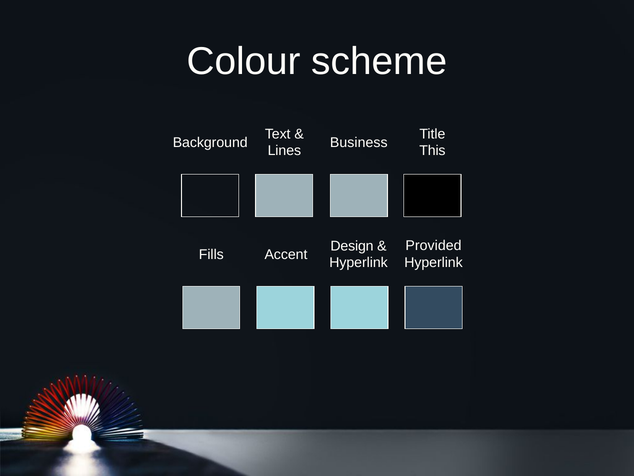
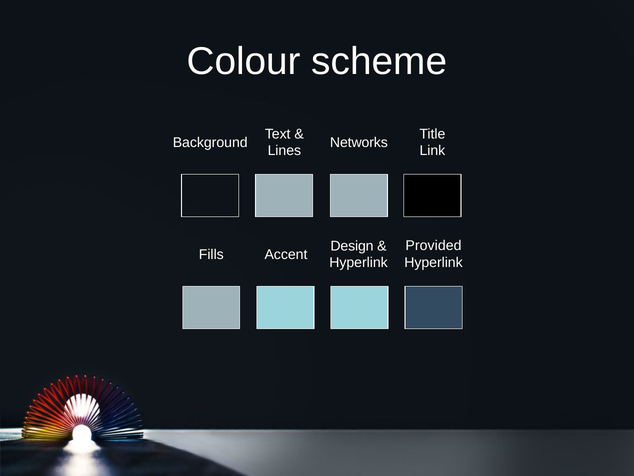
Business: Business -> Networks (359, 142)
This: This -> Link (432, 151)
